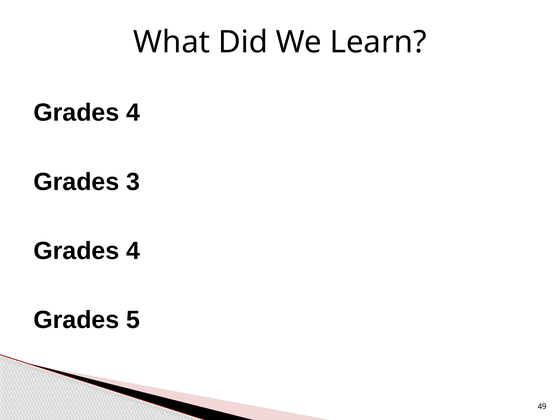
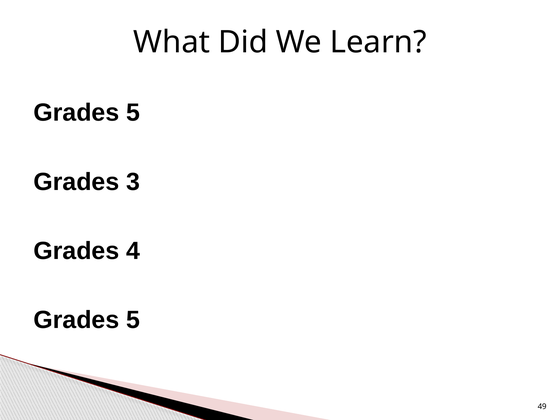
4: 4 -> 5 (133, 113)
